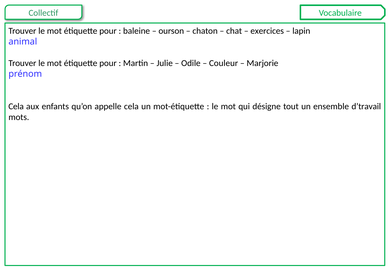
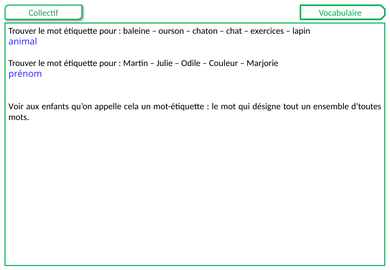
Cela: Cela -> Voir (16, 106)
d’travail: d’travail -> d’toutes (366, 106)
